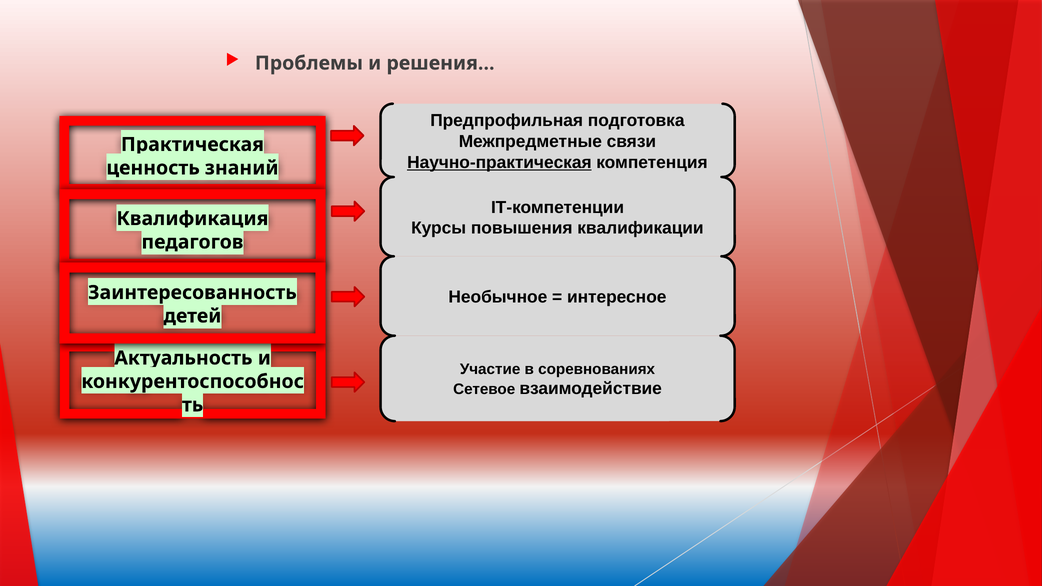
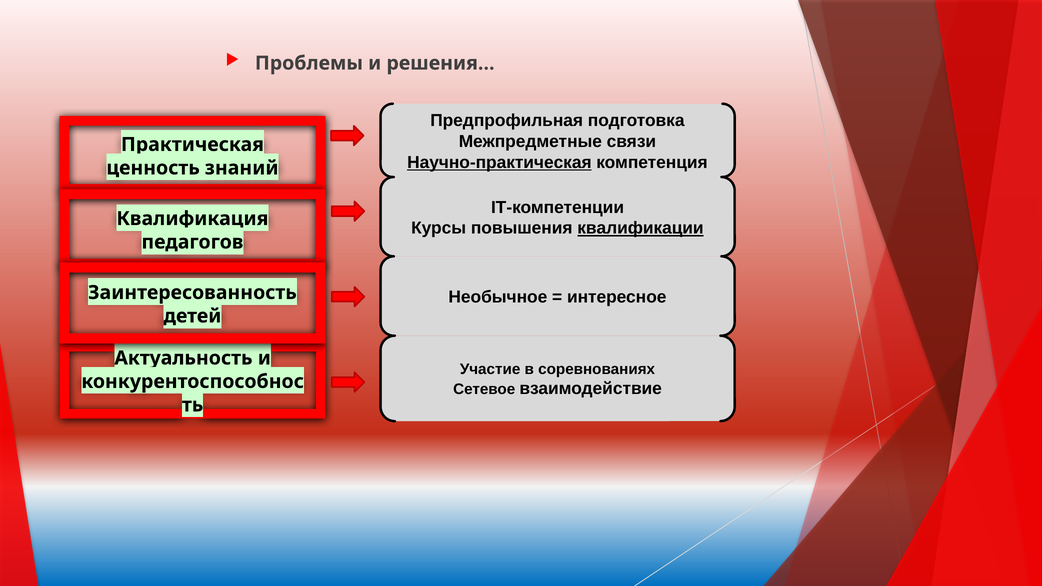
квалификации underline: none -> present (640, 228)
